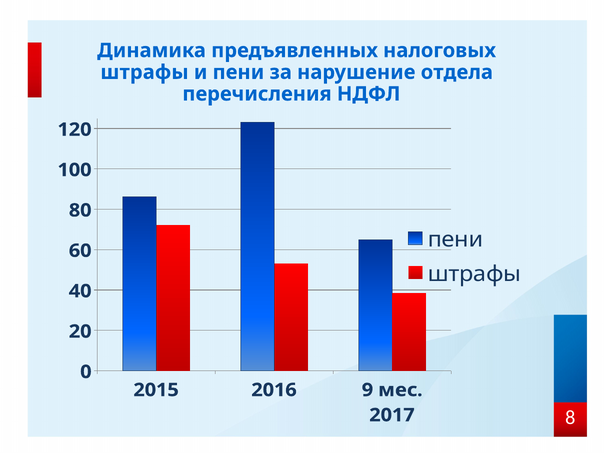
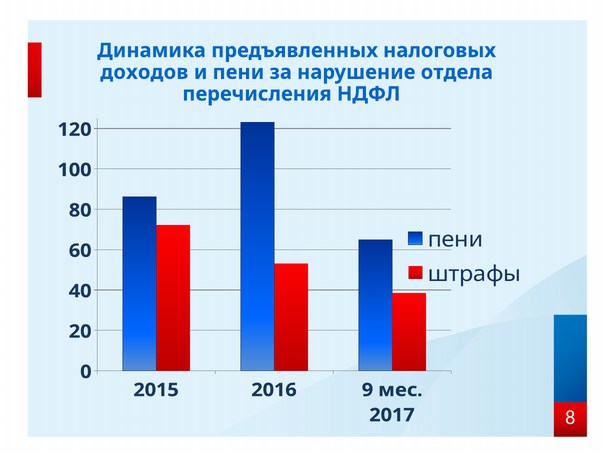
штрафы: штрафы -> доходов (144, 72)
